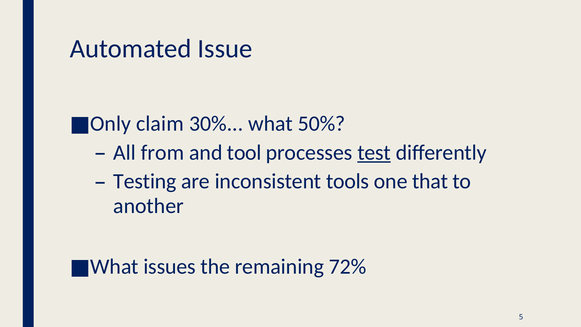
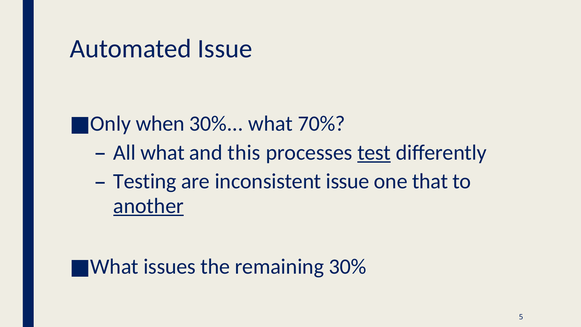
claim: claim -> when (160, 124)
50%: 50% -> 70% (322, 124)
All from: from -> what (163, 152)
tool: tool -> this (244, 152)
inconsistent tools: tools -> issue (348, 181)
another underline: none -> present (149, 206)
remaining 72%: 72% -> 30% (348, 266)
